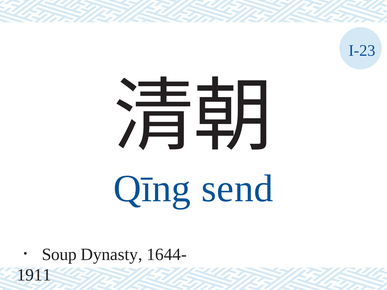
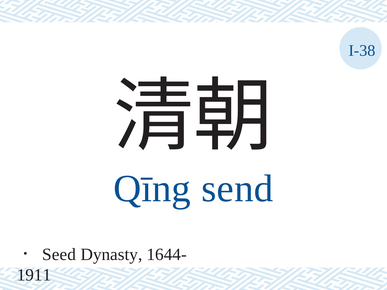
I-23: I-23 -> I-38 (362, 51)
Soup: Soup -> Seed (59, 255)
